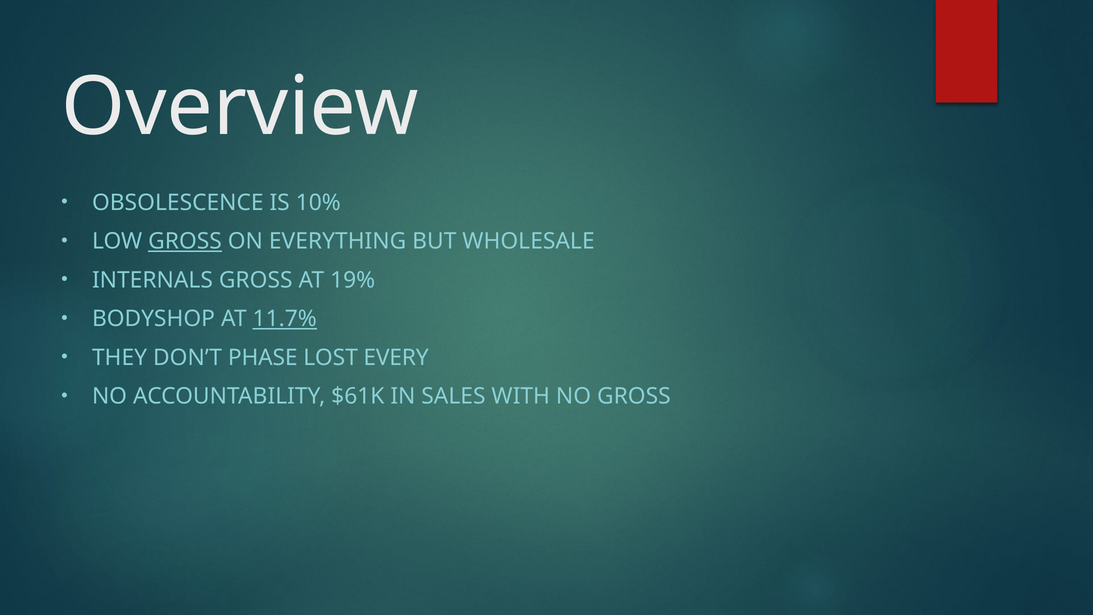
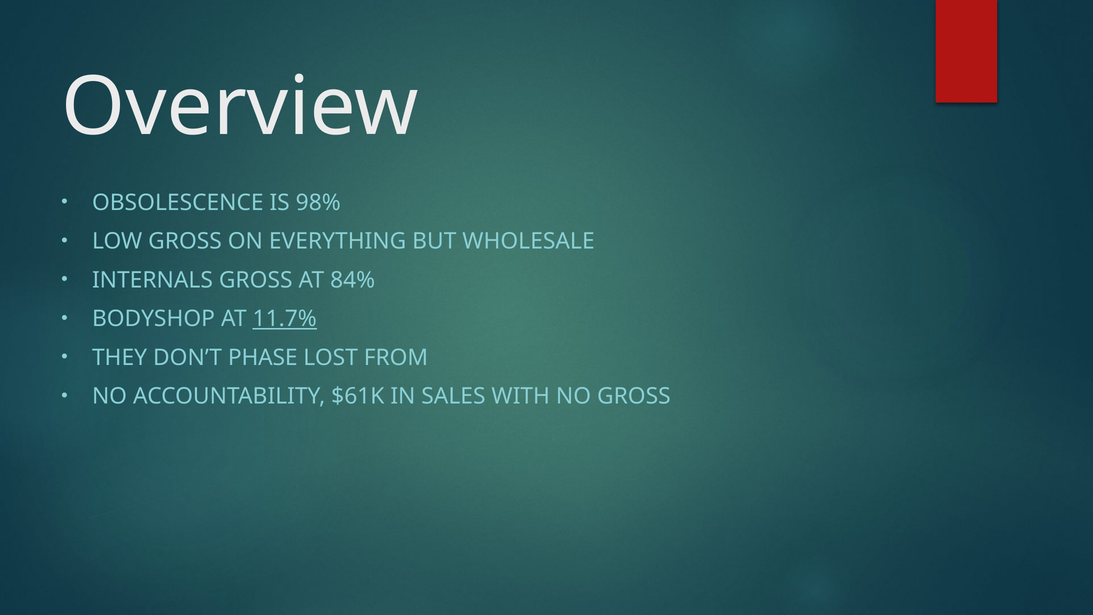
10%: 10% -> 98% (318, 203)
GROSS underline: present -> none (185, 241)
19%: 19% -> 84% (353, 280)
EVERY: EVERY -> FROM (396, 358)
